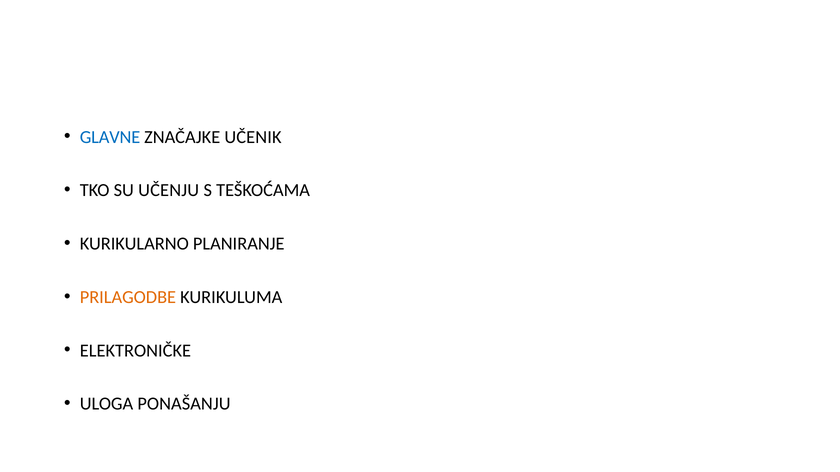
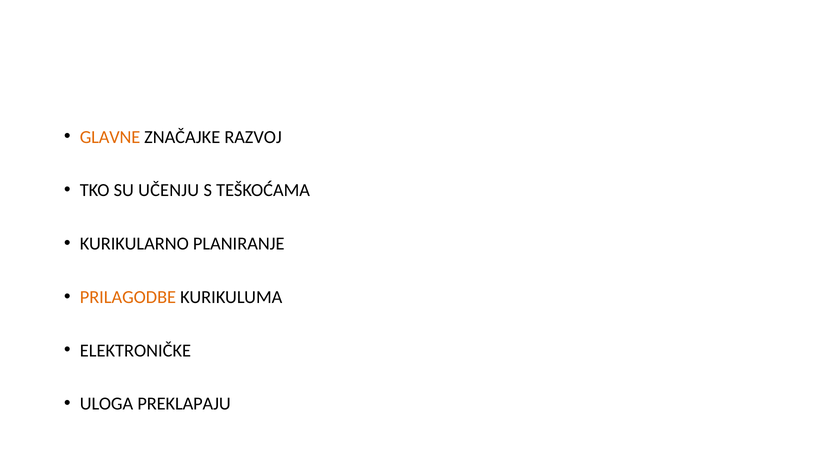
GLAVNE colour: blue -> orange (110, 137)
UČENIK: UČENIK -> RAZVOJ (253, 137)
PONAŠANJU: PONAŠANJU -> PREKLAPAJU (184, 404)
